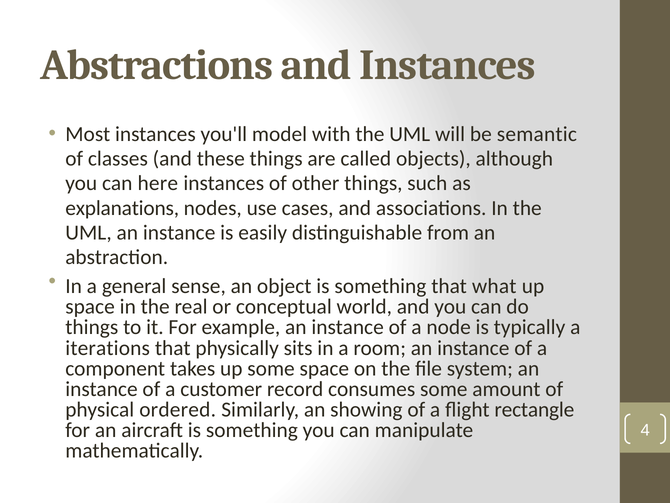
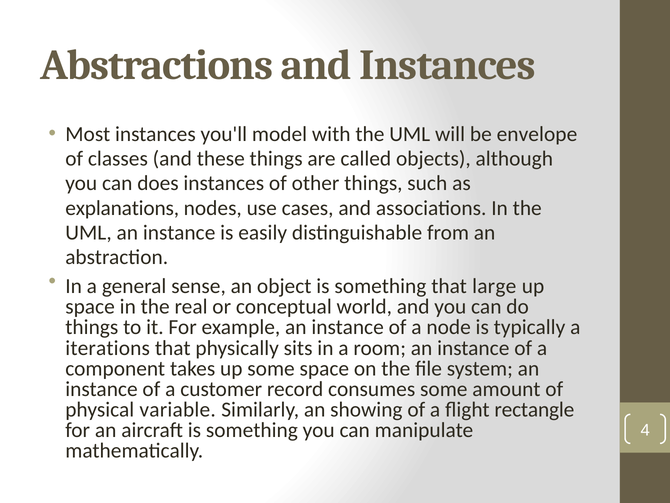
semantic: semantic -> envelope (537, 134)
here: here -> does (158, 183)
what: what -> large (494, 286)
ordered: ordered -> variable (178, 409)
